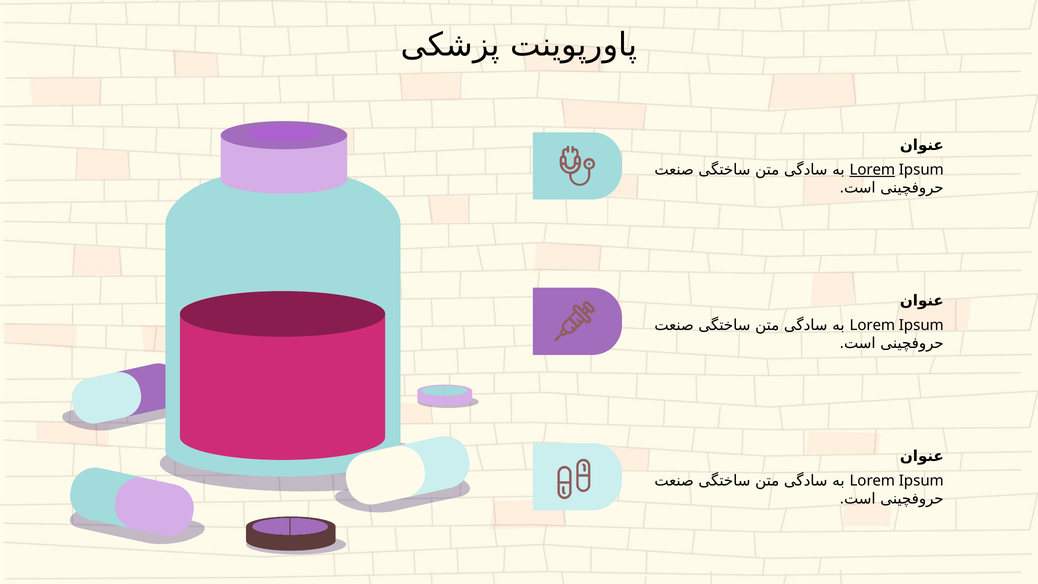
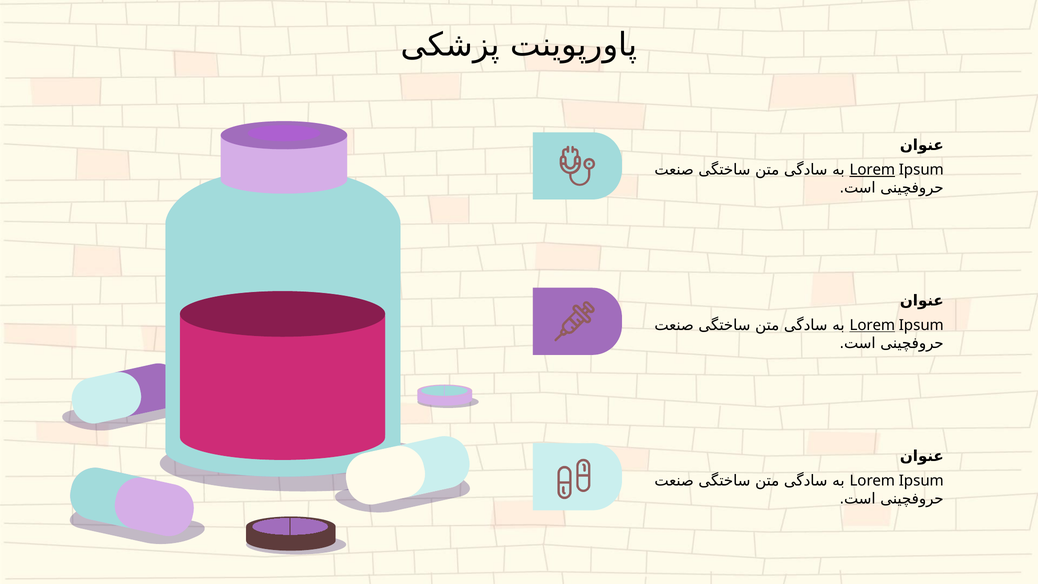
Lorem underline: none -> present (872, 325)
